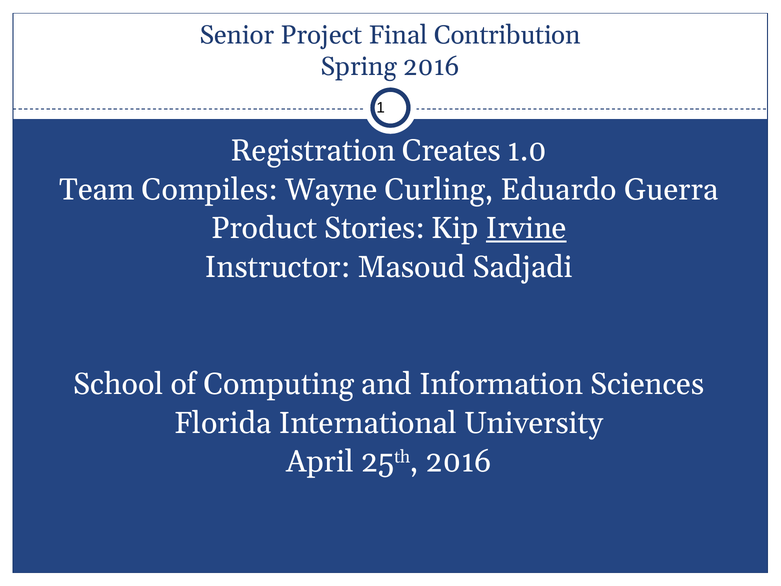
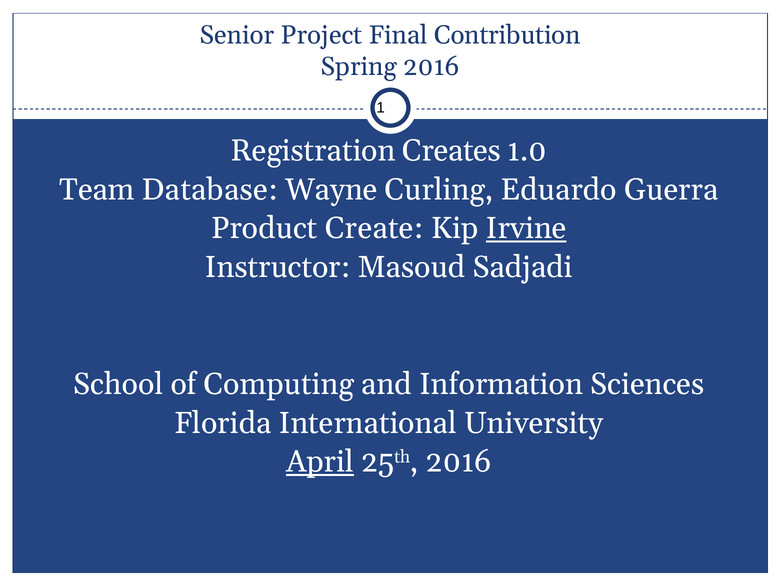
Compiles: Compiles -> Database (210, 189)
Stories: Stories -> Create (374, 228)
April underline: none -> present (320, 462)
